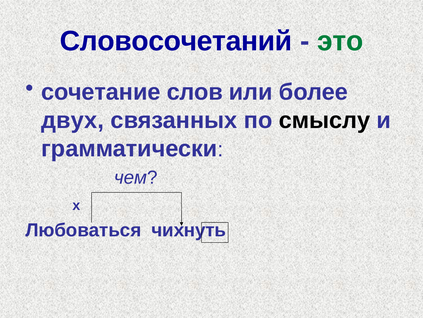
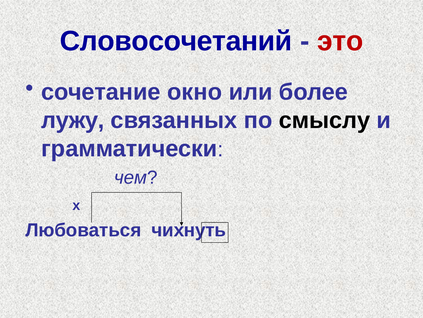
это colour: green -> red (340, 41)
слов: слов -> окно (195, 92)
двух: двух -> лужу (73, 120)
